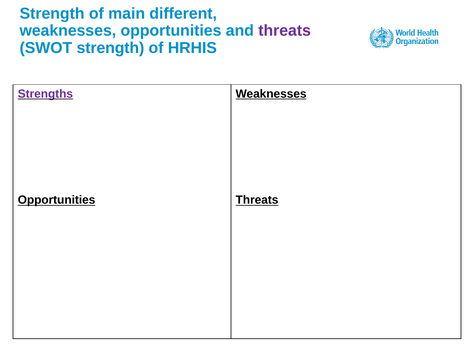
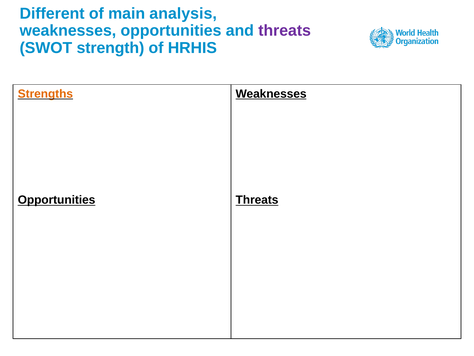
Strength: Strength -> Different (52, 14)
different: different -> analysis (183, 14)
Strengths colour: purple -> orange (45, 94)
